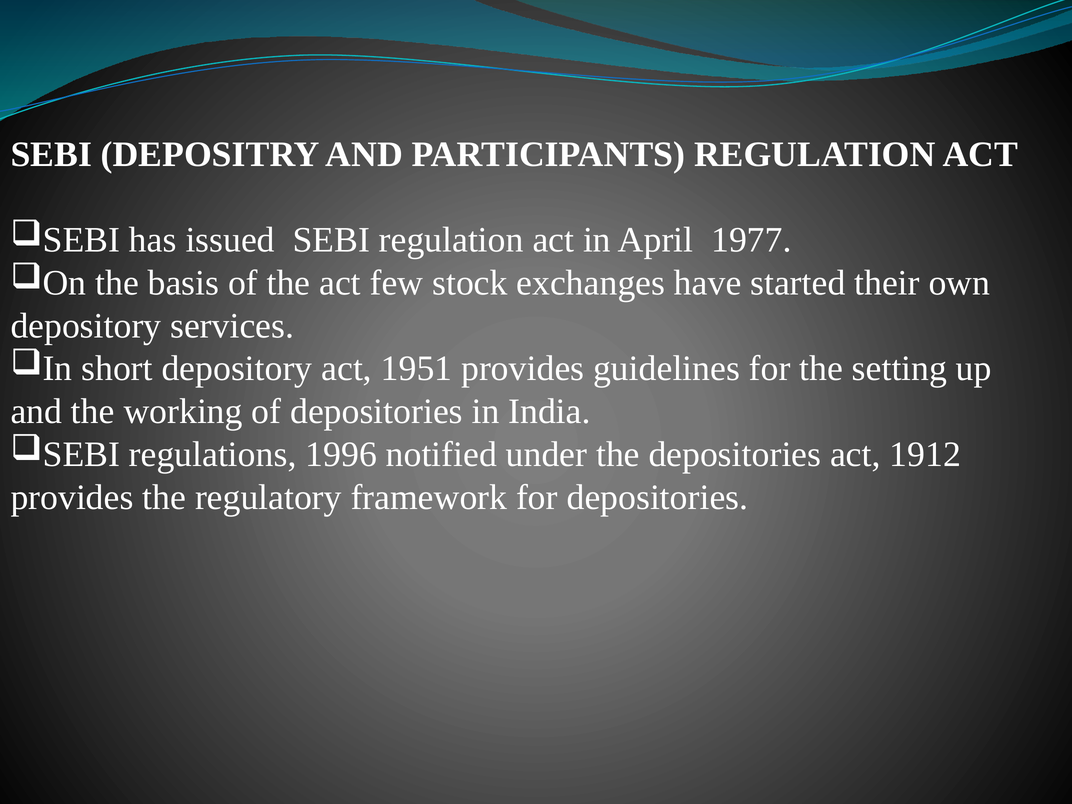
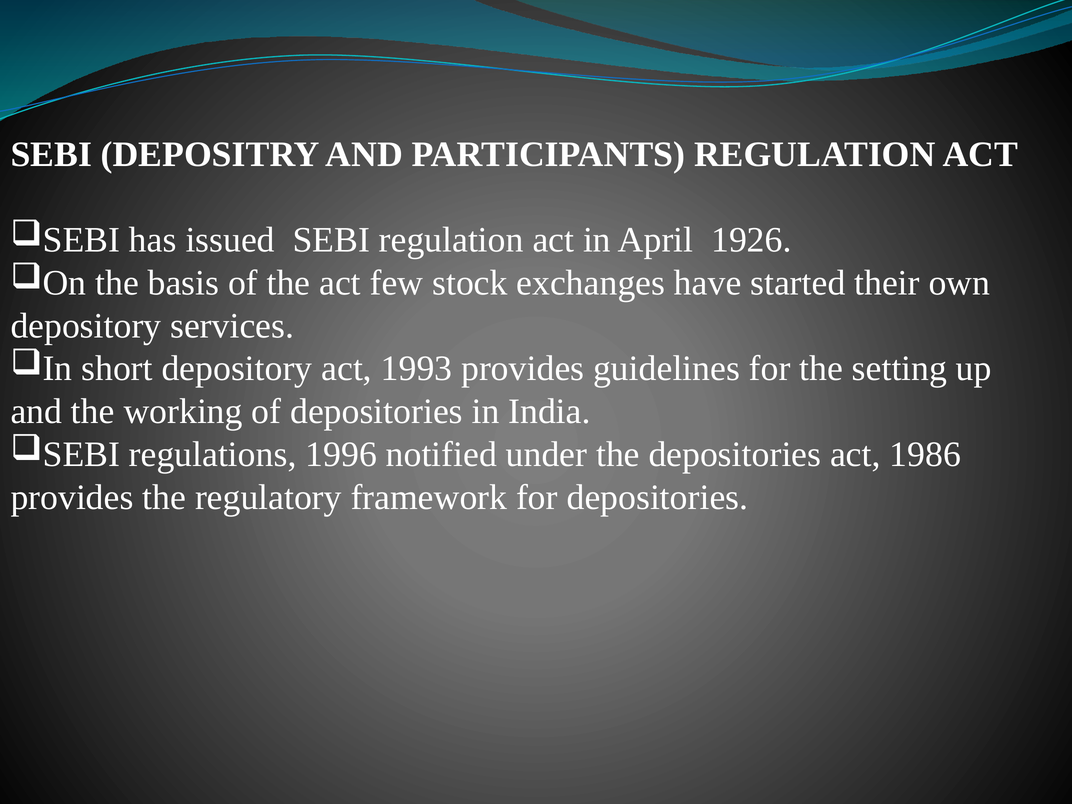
1977: 1977 -> 1926 (751, 240)
1951: 1951 -> 1993 (417, 369)
1912: 1912 -> 1986 (925, 454)
